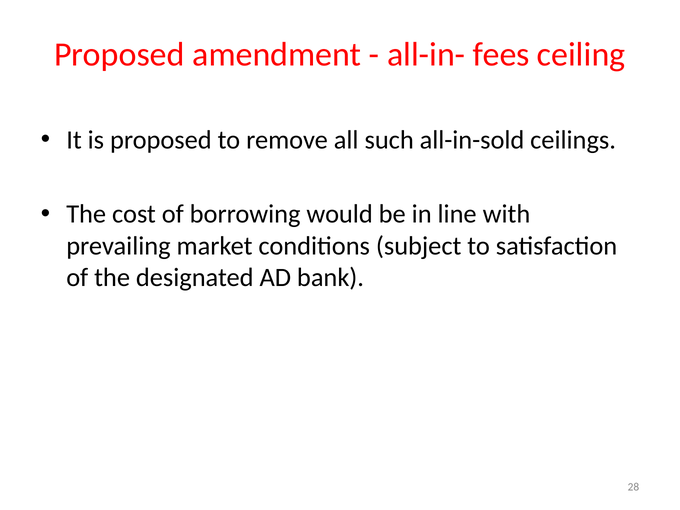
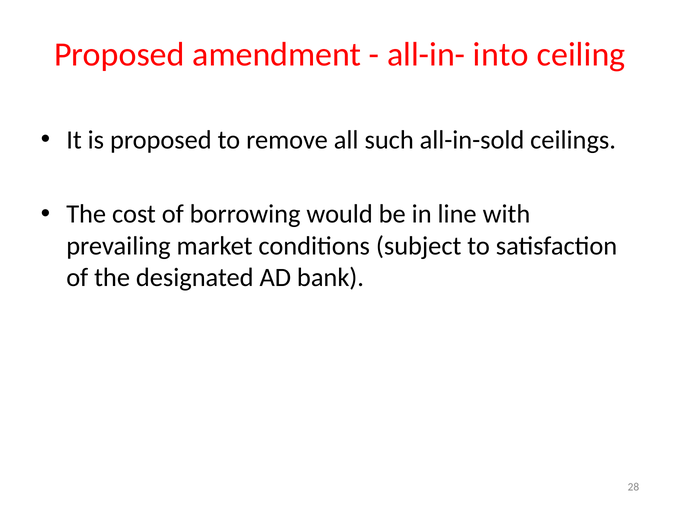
fees: fees -> into (501, 54)
